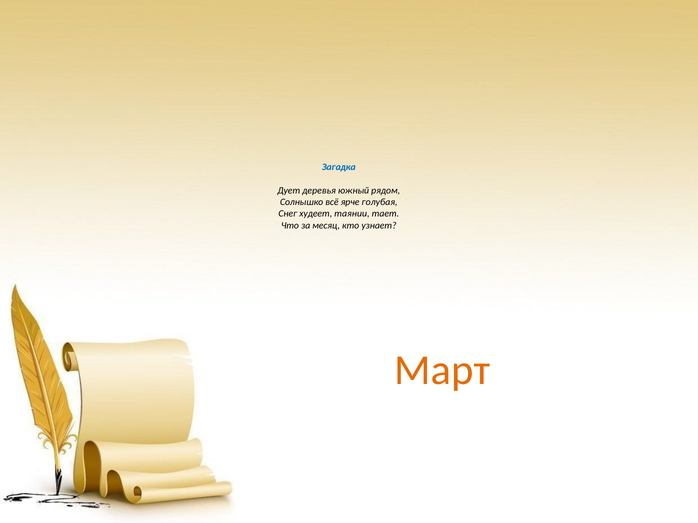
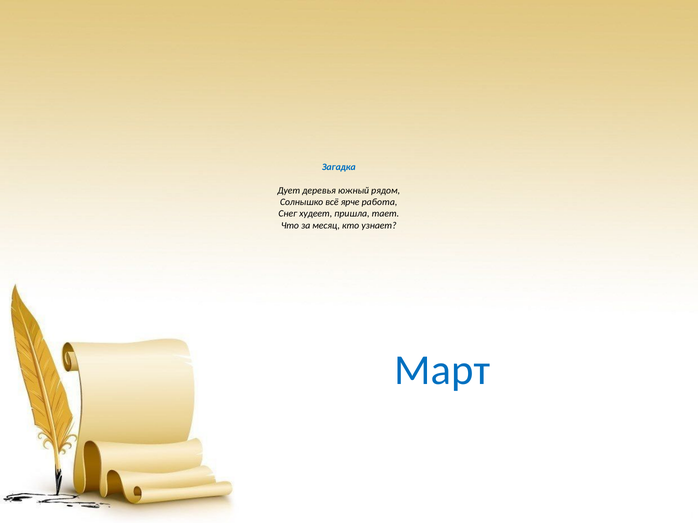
голубая: голубая -> работа (380, 202)
таянии: таянии -> пришла (352, 214)
Март colour: orange -> blue (442, 371)
